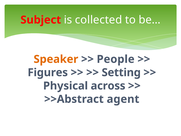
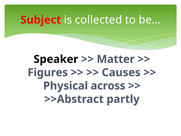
Speaker colour: orange -> black (56, 59)
People: People -> Matter (116, 59)
Setting: Setting -> Causes (121, 72)
agent: agent -> partly (123, 99)
